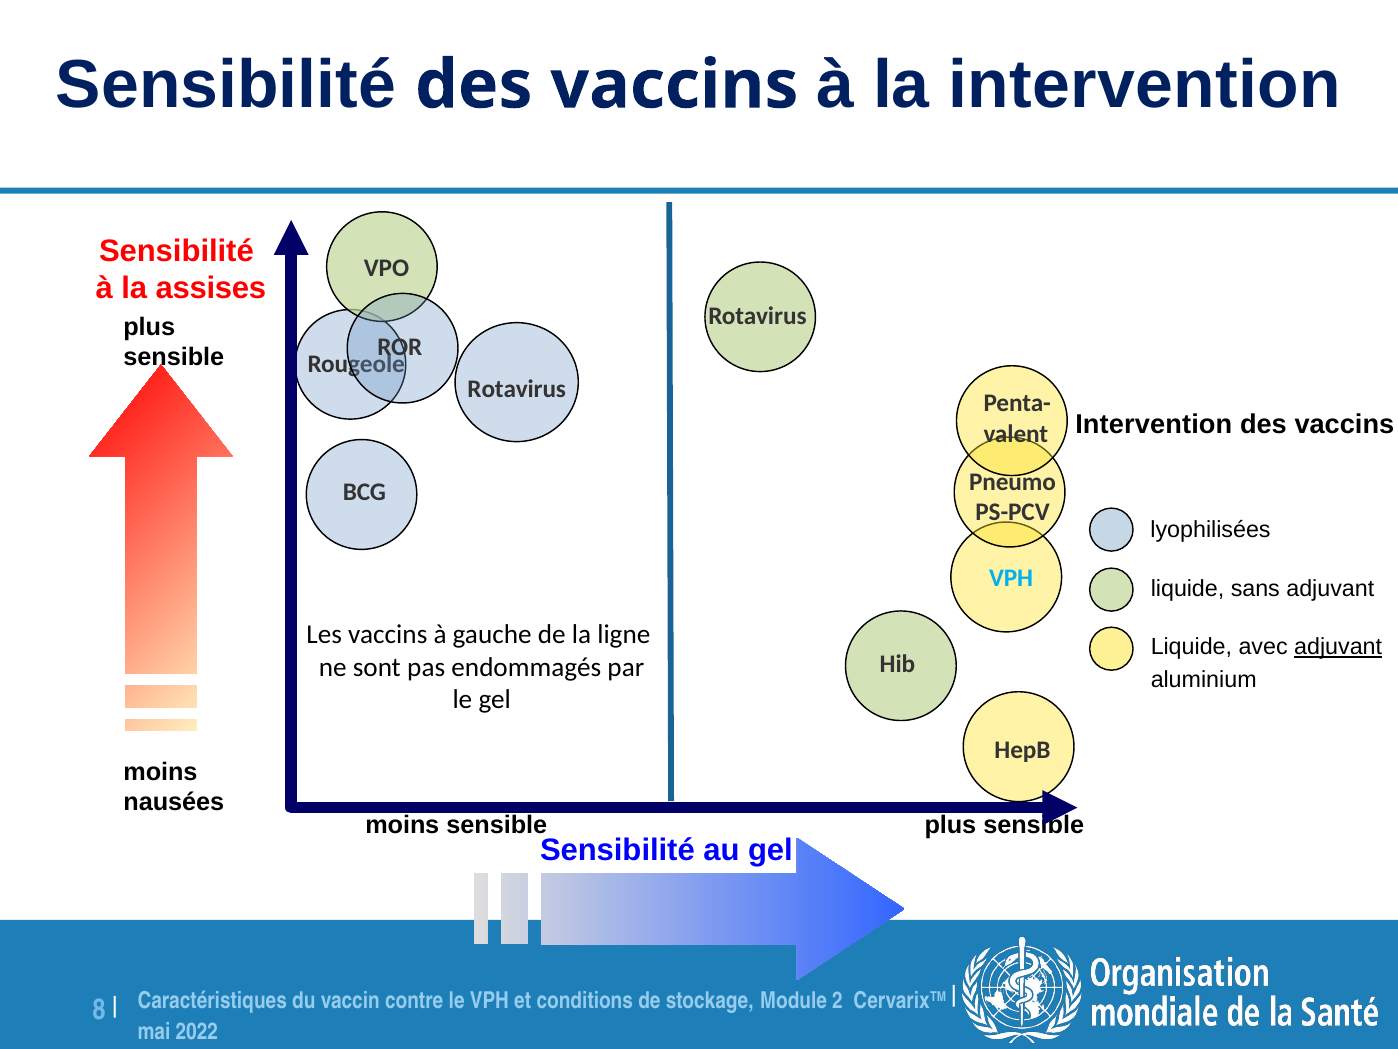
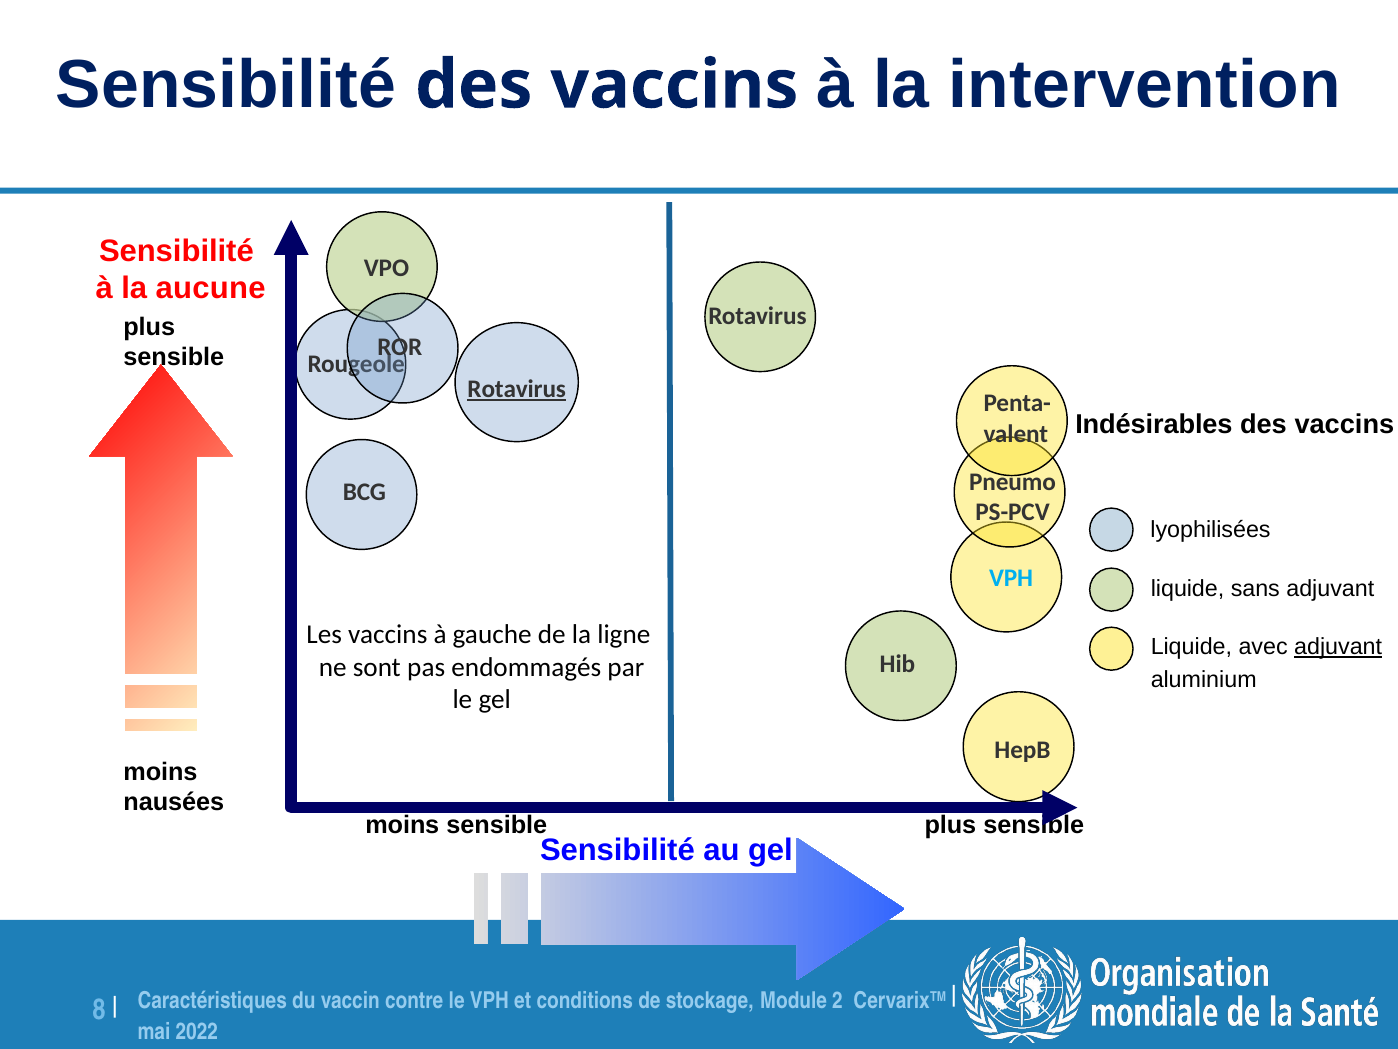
assises: assises -> aucune (211, 288)
Rotavirus underline: none -> present (517, 389)
Intervention: Intervention -> Indésirables (1154, 424)
